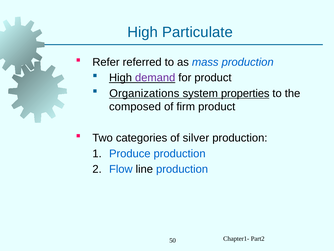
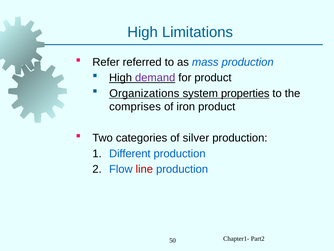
Particulate: Particulate -> Limitations (198, 32)
composed: composed -> comprises (135, 107)
firm: firm -> iron (186, 107)
Produce: Produce -> Different (130, 153)
line colour: black -> red (144, 169)
